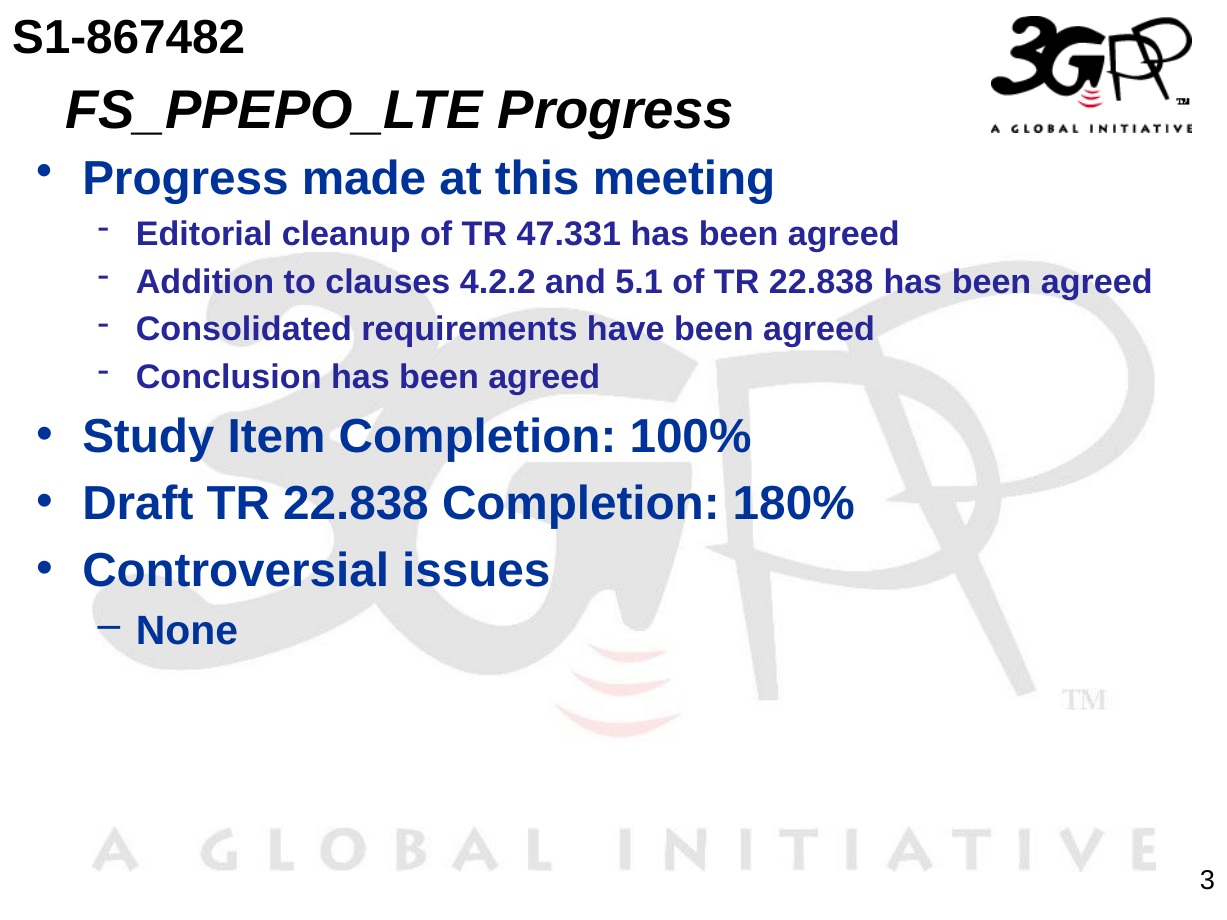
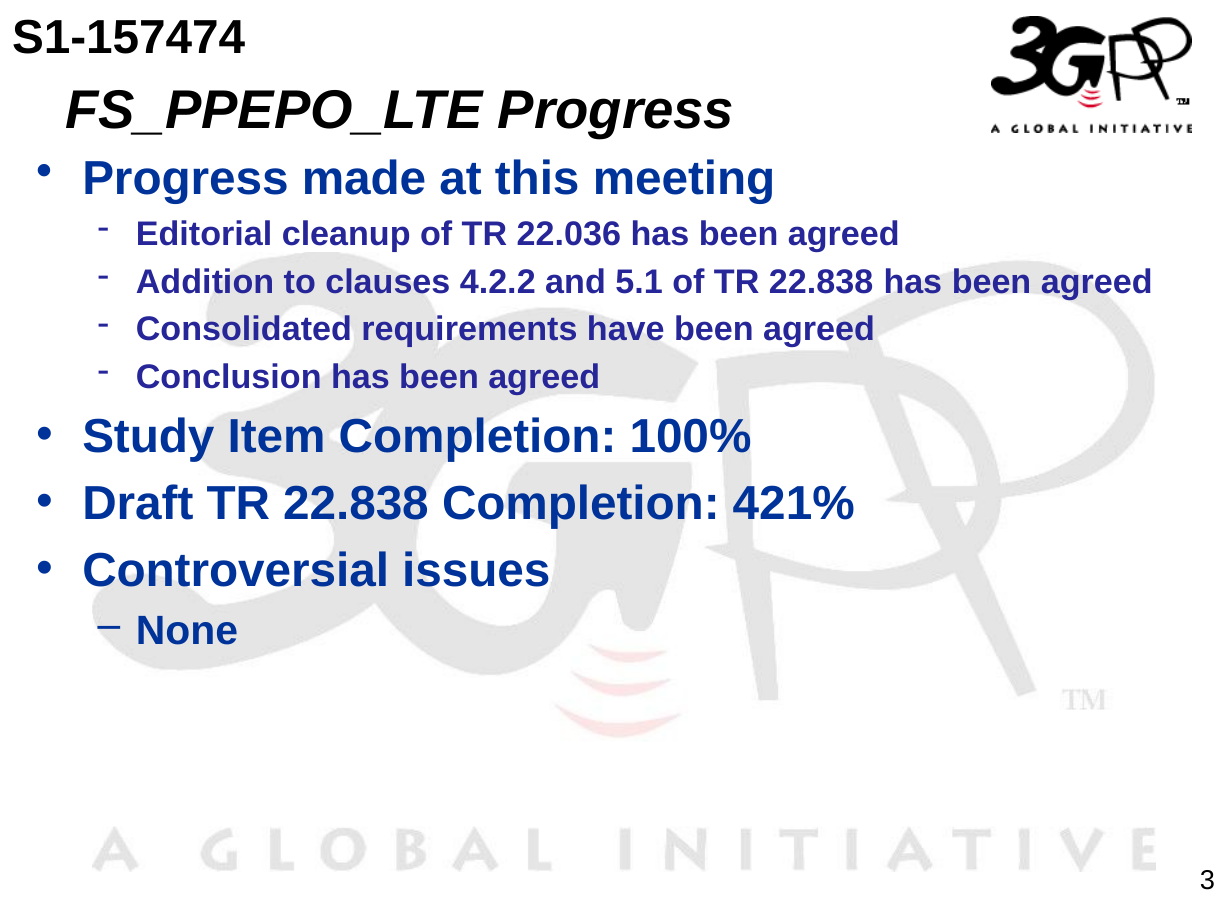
S1-867482: S1-867482 -> S1-157474 (129, 38)
47.331: 47.331 -> 22.036 (569, 234)
180%: 180% -> 421% (794, 504)
